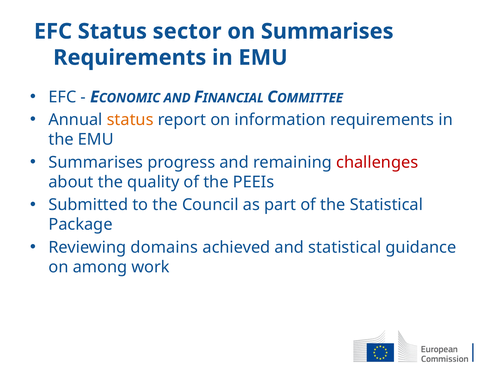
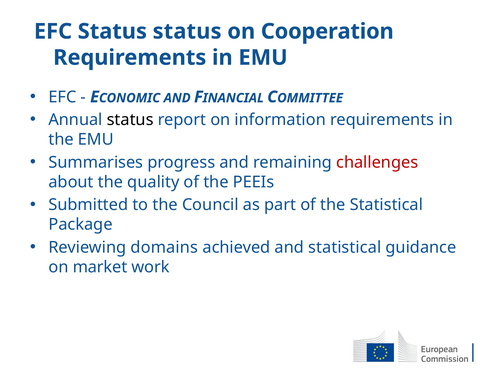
Status sector: sector -> status (187, 31)
on Summarises: Summarises -> Cooperation (327, 31)
status colour: orange -> black (130, 120)
among: among -> market (100, 267)
